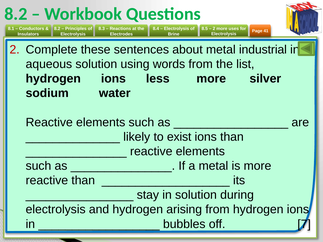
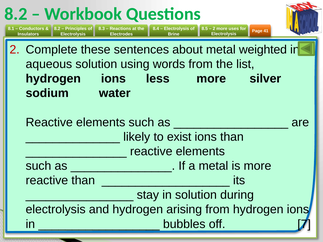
industrial: industrial -> weighted (263, 50)
